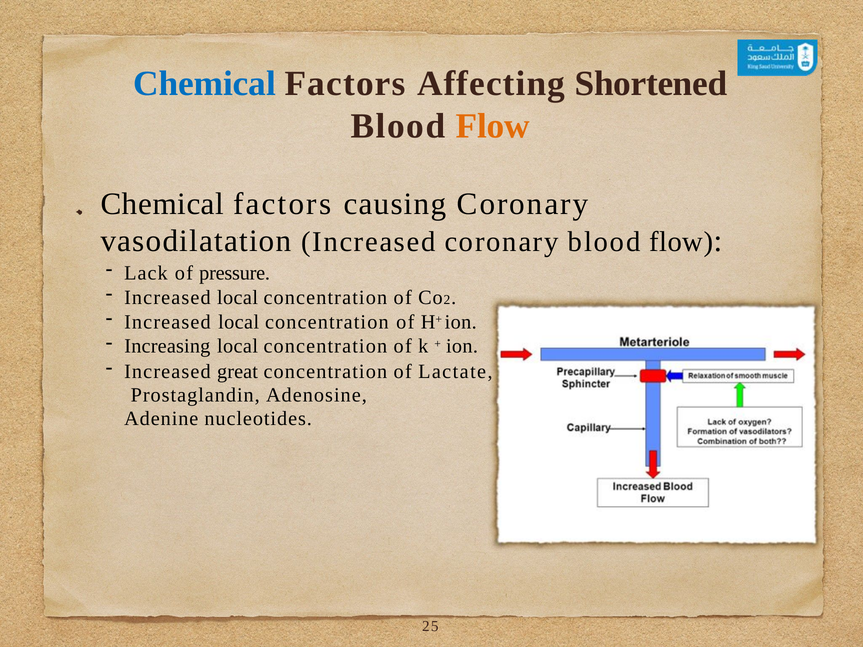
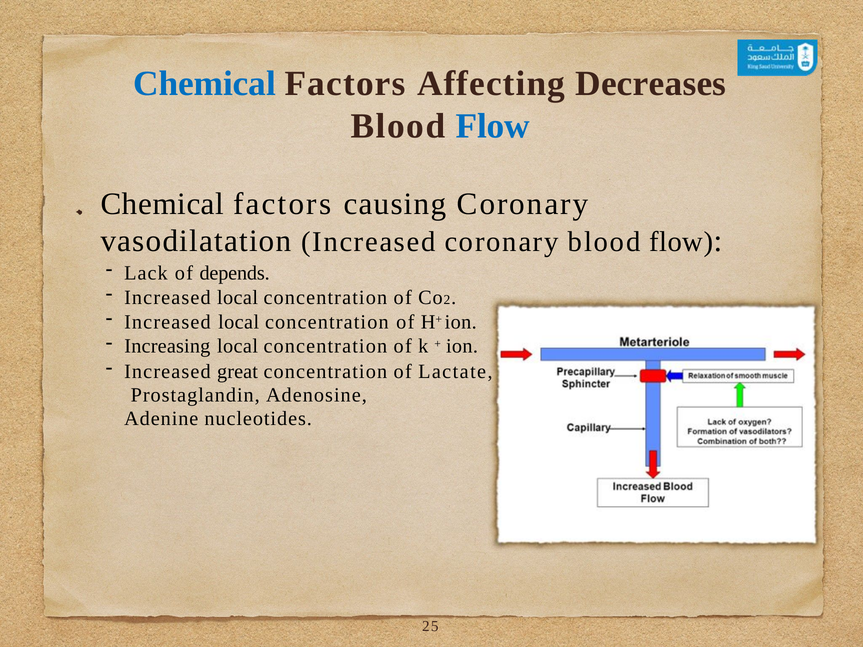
Shortened: Shortened -> Decreases (651, 83)
Flow colour: orange -> blue (493, 126)
pressure: pressure -> depends (235, 273)
